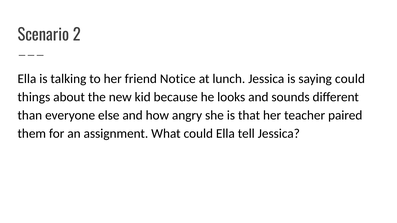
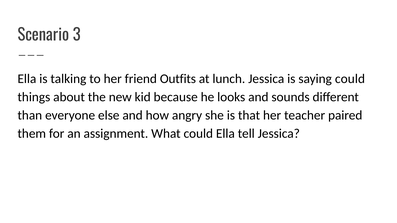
2: 2 -> 3 (77, 35)
Notice: Notice -> Outfits (178, 79)
